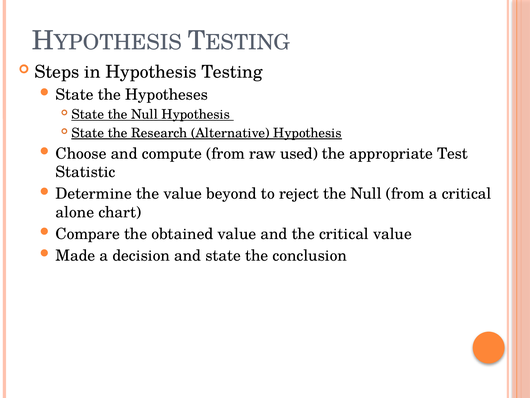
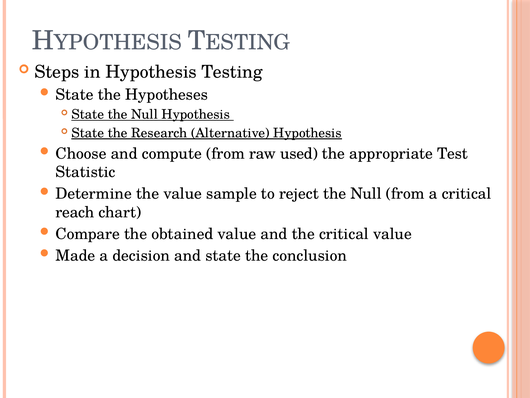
beyond: beyond -> sample (232, 194)
alone: alone -> reach (75, 212)
